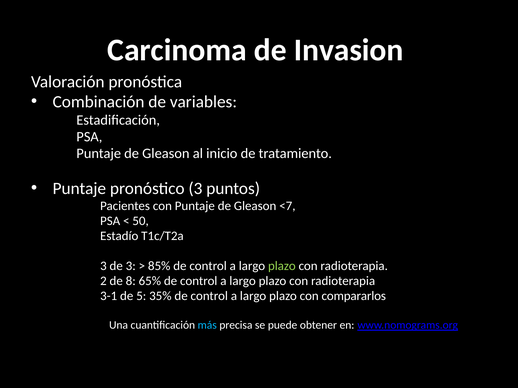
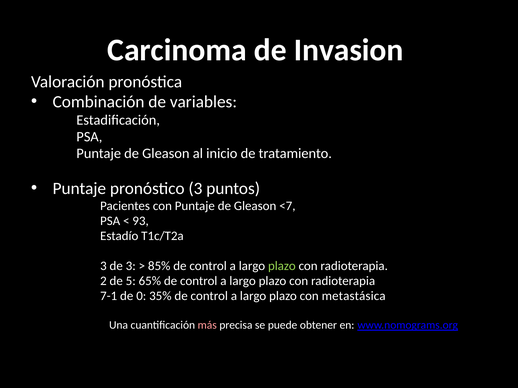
50: 50 -> 93 (141, 221)
8: 8 -> 5 (131, 281)
3-1: 3-1 -> 7-1 (109, 296)
5: 5 -> 0 (141, 296)
compararlos: compararlos -> metastásica (354, 296)
más colour: light blue -> pink (207, 326)
